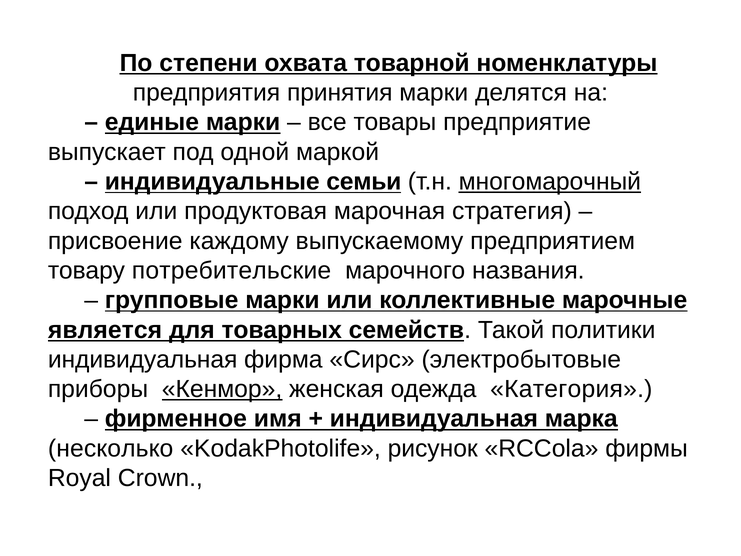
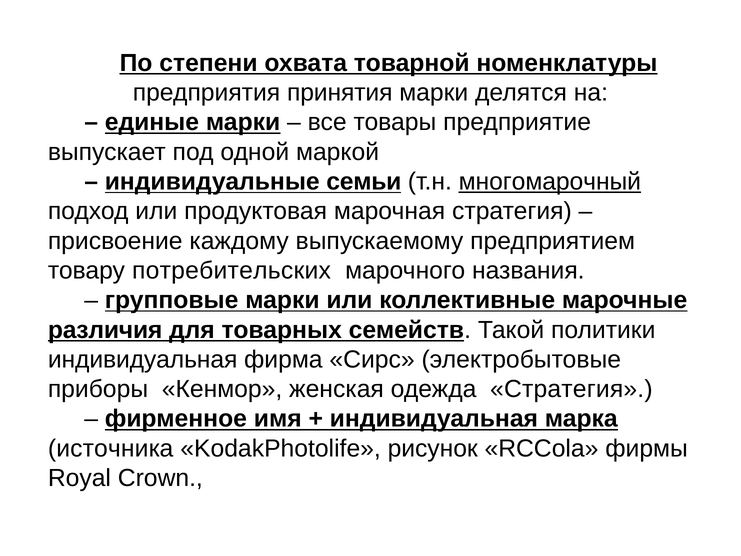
потребительские: потребительские -> потребительских (232, 270)
является: является -> различия (105, 330)
Кенмор underline: present -> none (222, 389)
одежда Категория: Категория -> Стратегия (571, 389)
несколько: несколько -> источника (111, 448)
